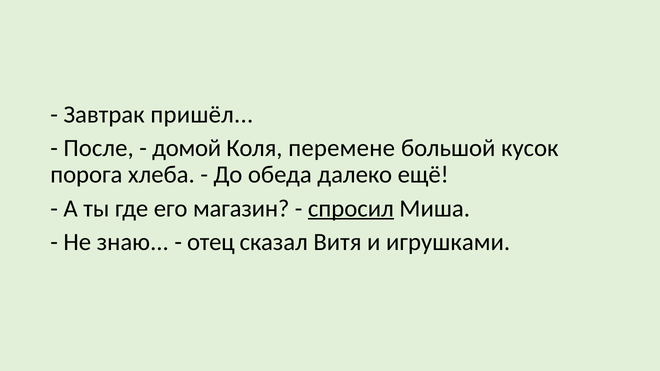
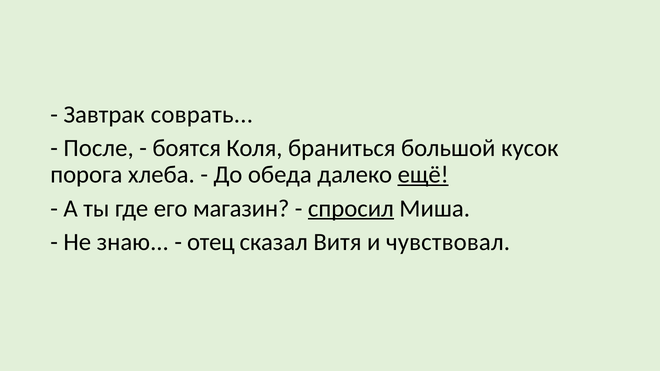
пришёл: пришёл -> соврать (202, 115)
домой: домой -> боятся (187, 148)
перемене: перемене -> браниться (342, 148)
ещё underline: none -> present (423, 175)
игрушками: игрушками -> чувствовал (448, 242)
